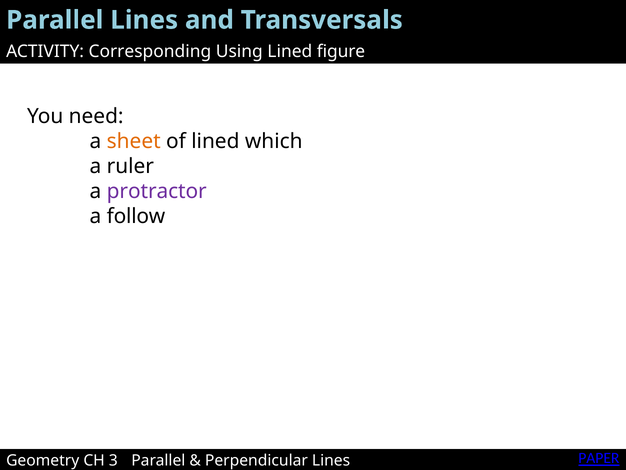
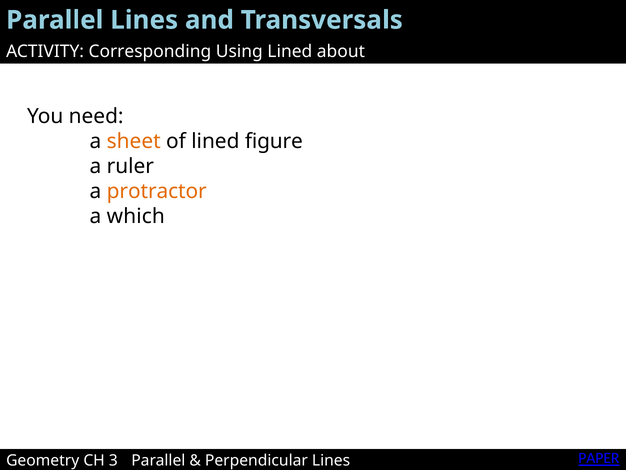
figure: figure -> about (341, 51)
which: which -> figure (274, 141)
protractor colour: purple -> orange (157, 191)
follow: follow -> which (136, 216)
